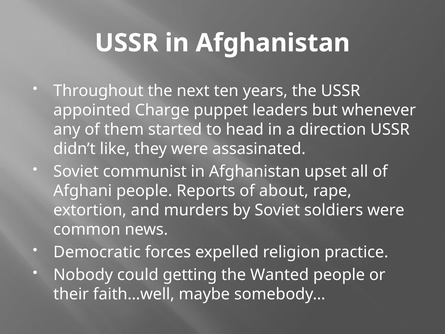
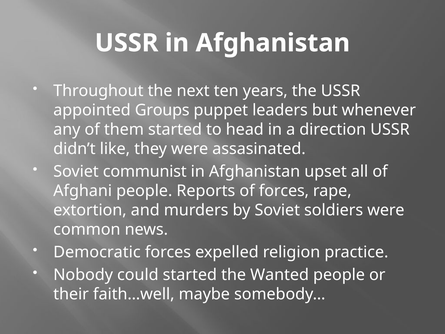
Charge: Charge -> Groups (162, 110)
of about: about -> forces (284, 191)
could getting: getting -> started (190, 275)
